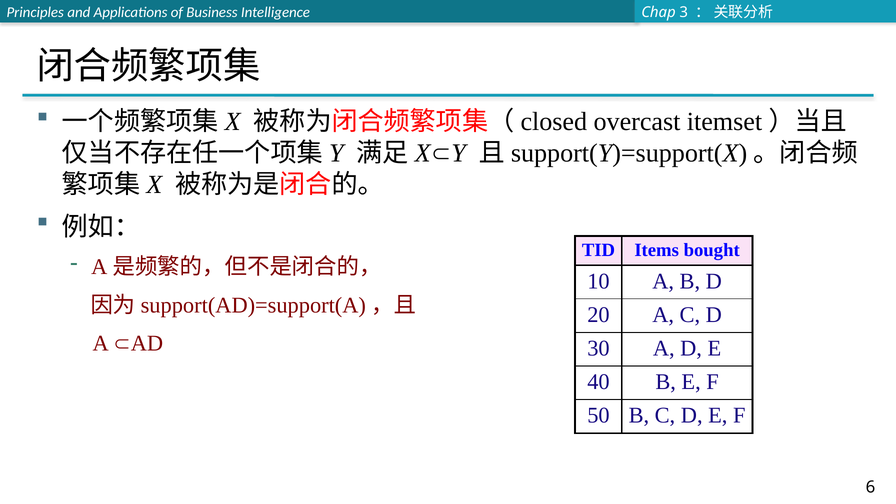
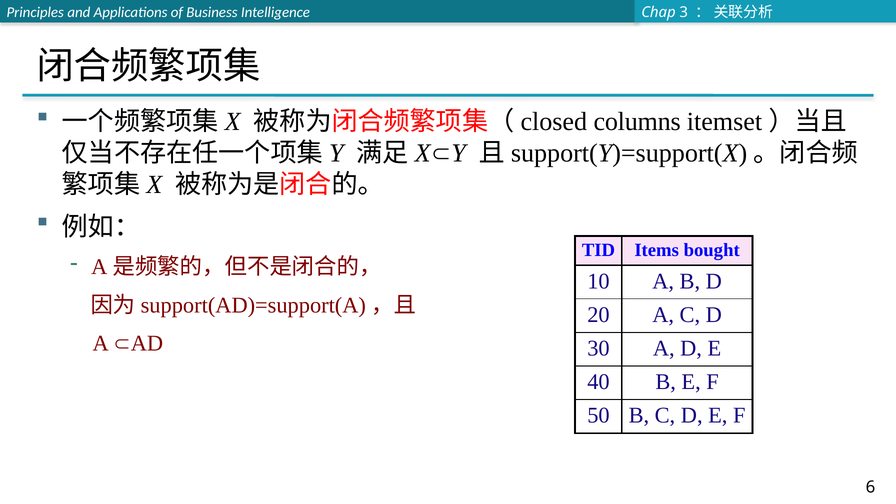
overcast: overcast -> columns (637, 122)
